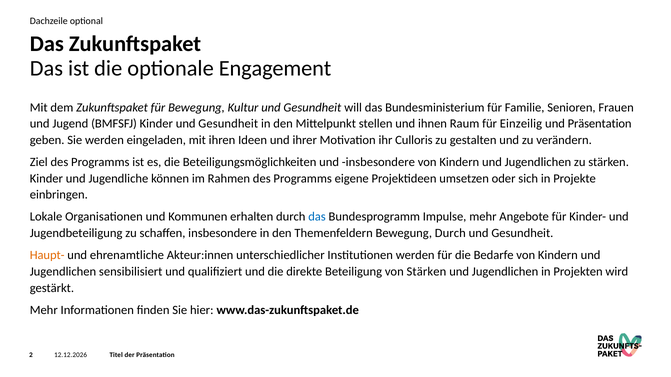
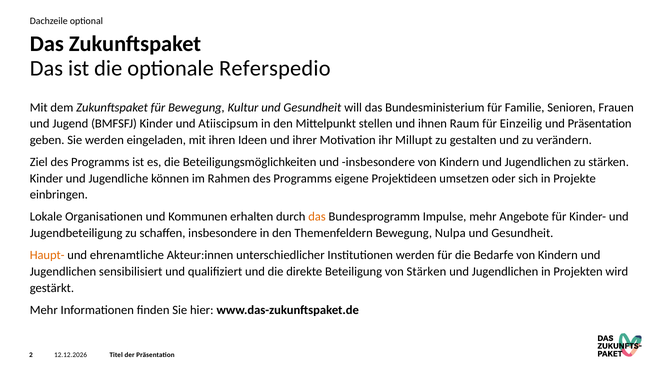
Engagement: Engagement -> Referspedio (275, 69)
Kinder und Gesundheit: Gesundheit -> Atiiscipsum (228, 124)
Culloris: Culloris -> Millupt (414, 140)
das colour: blue -> orange (317, 217)
Bewegung Durch: Durch -> Nulpa (450, 233)
